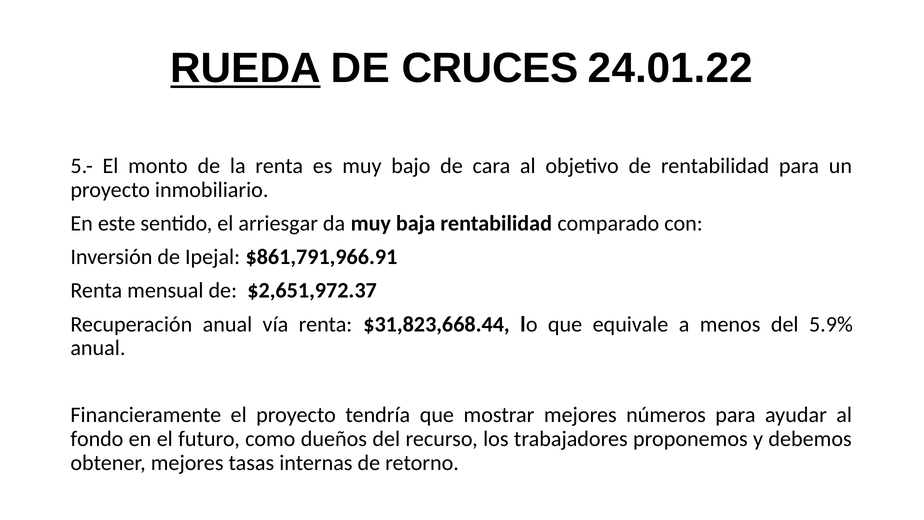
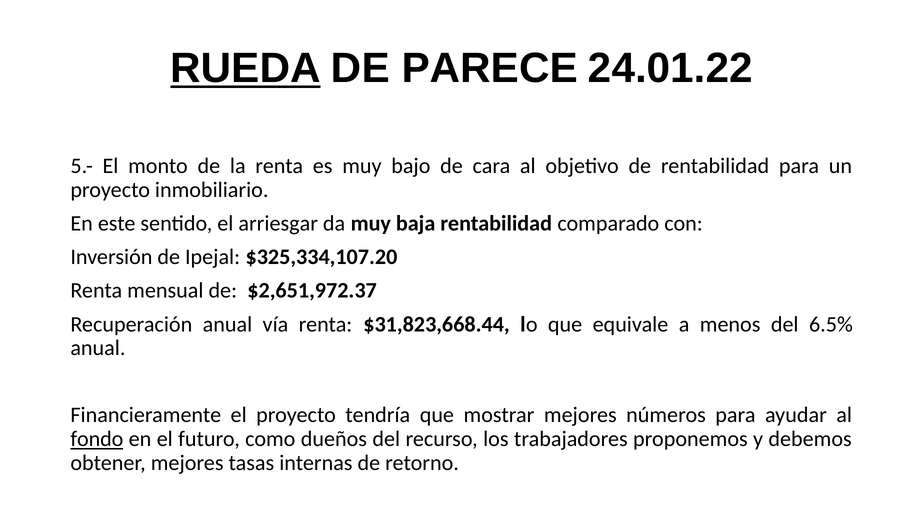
CRUCES: CRUCES -> PARECE (490, 68)
$861,791,966.91: $861,791,966.91 -> $325,334,107.20 (321, 257)
5.9%: 5.9% -> 6.5% (831, 324)
fondo underline: none -> present (97, 439)
